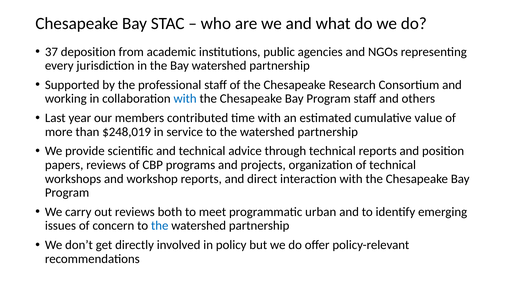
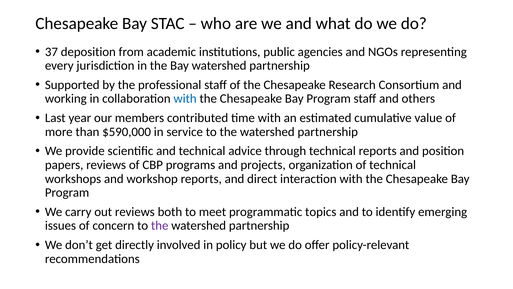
$248,019: $248,019 -> $590,000 (127, 132)
urban: urban -> topics (321, 212)
the colour: blue -> purple (160, 225)
